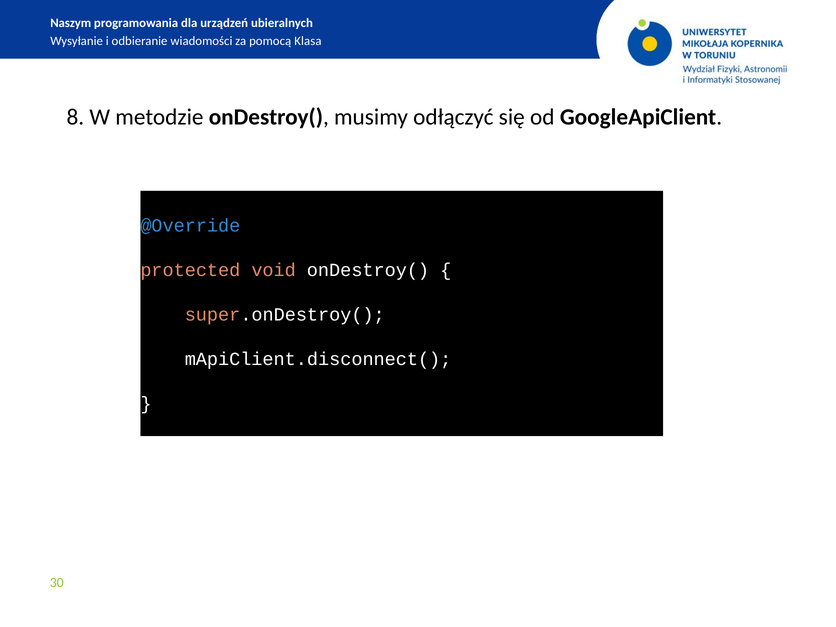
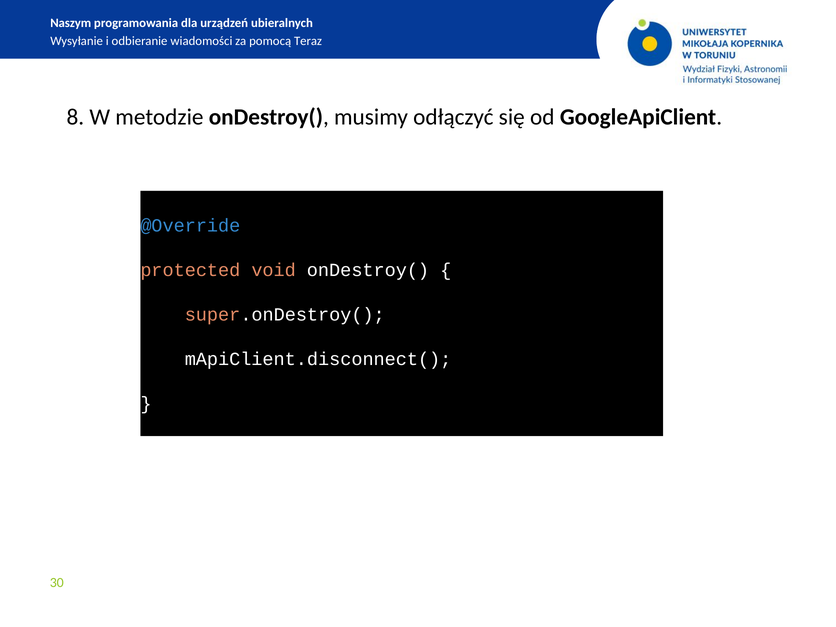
Klasa: Klasa -> Teraz (308, 41)
